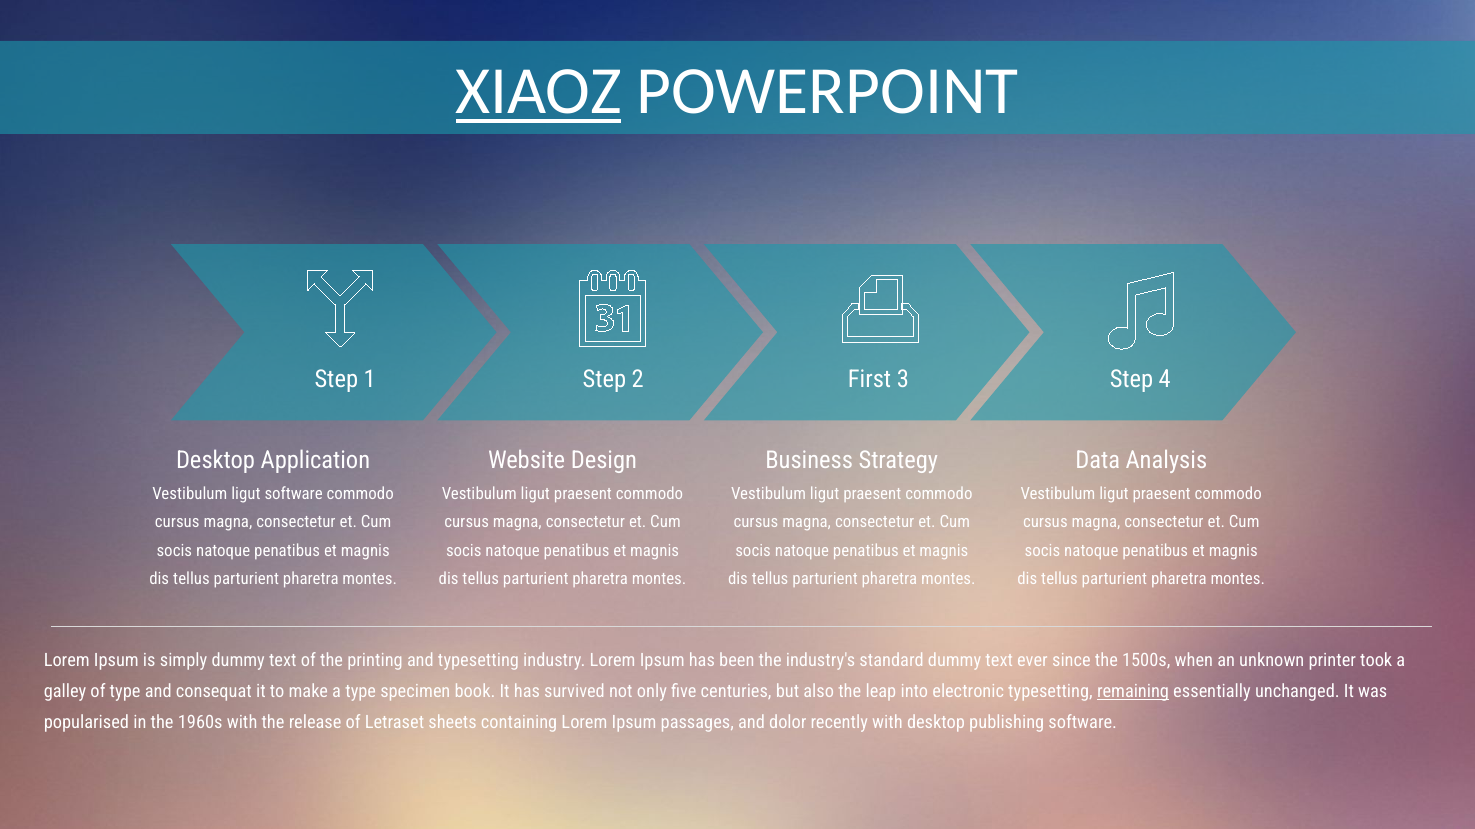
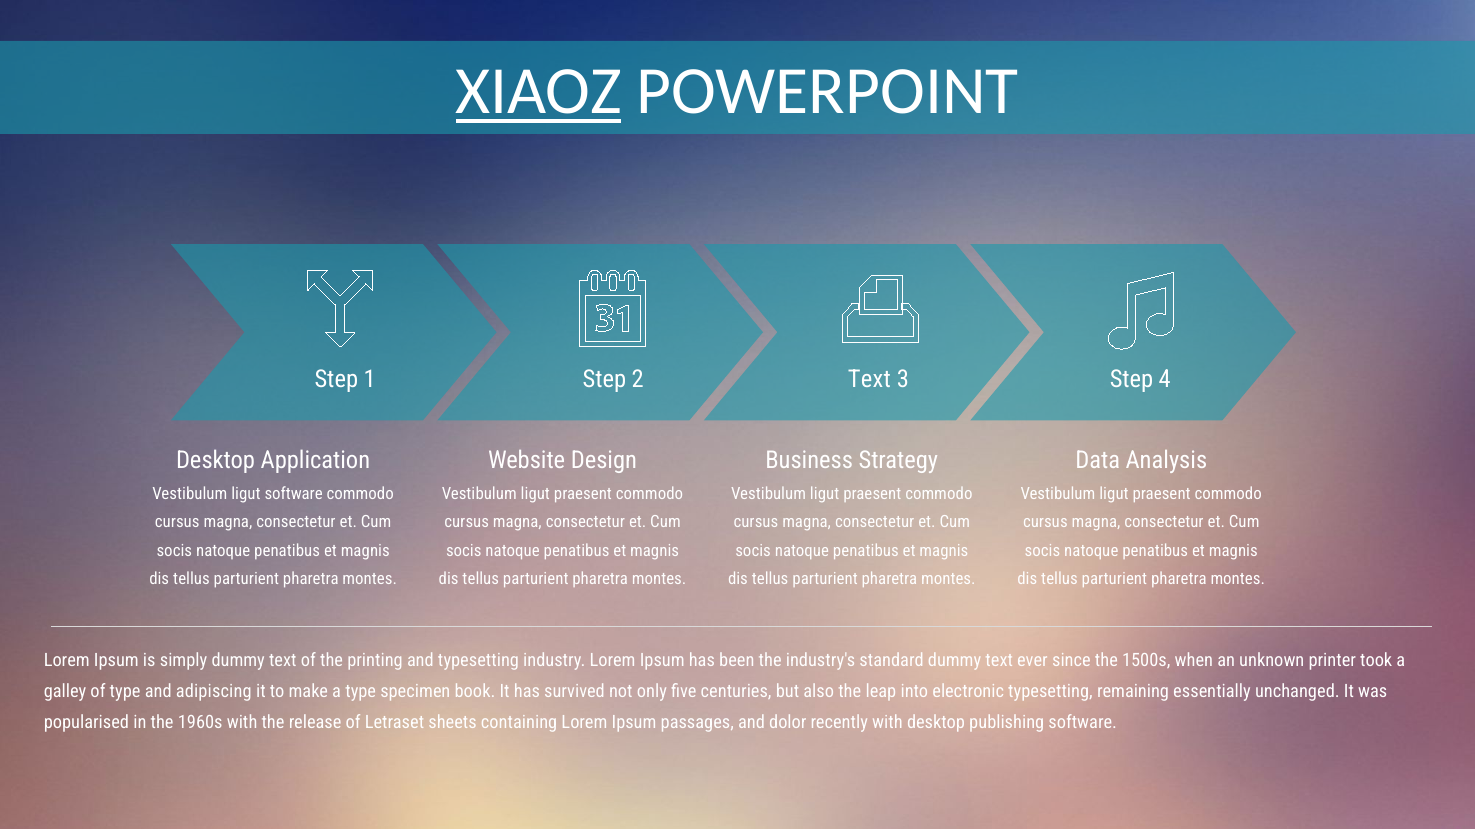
First: First -> Text (869, 380)
consequat: consequat -> adipiscing (214, 692)
remaining underline: present -> none (1133, 692)
